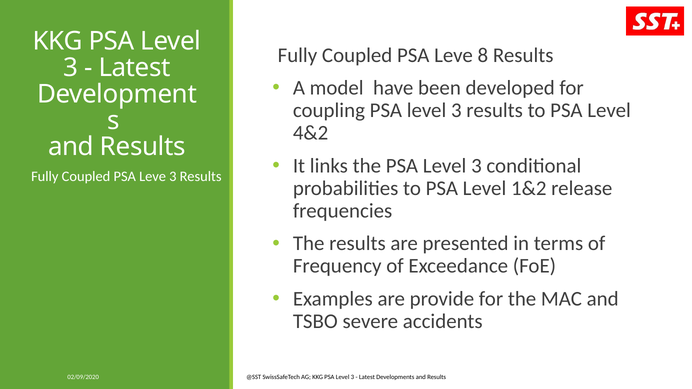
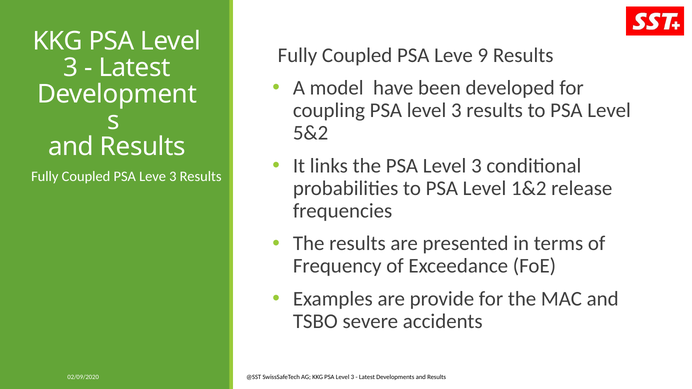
8: 8 -> 9 (483, 55)
4&2: 4&2 -> 5&2 (311, 133)
